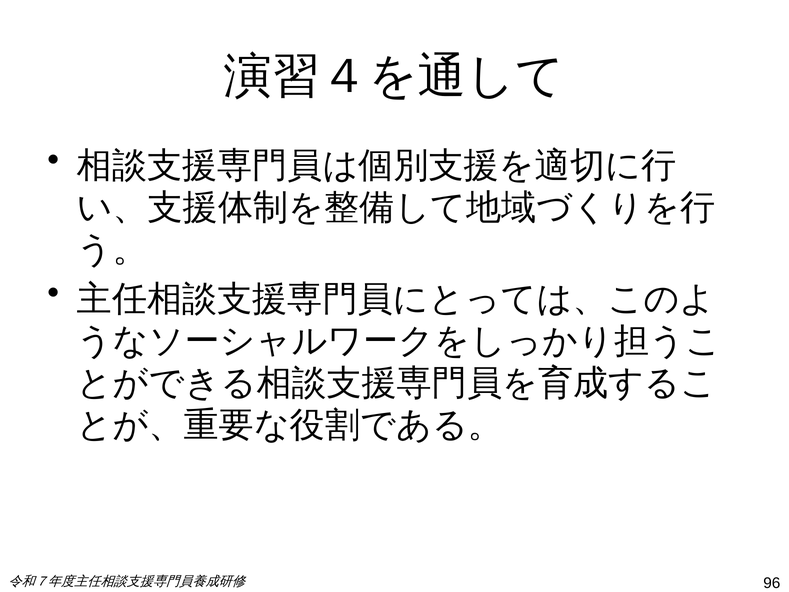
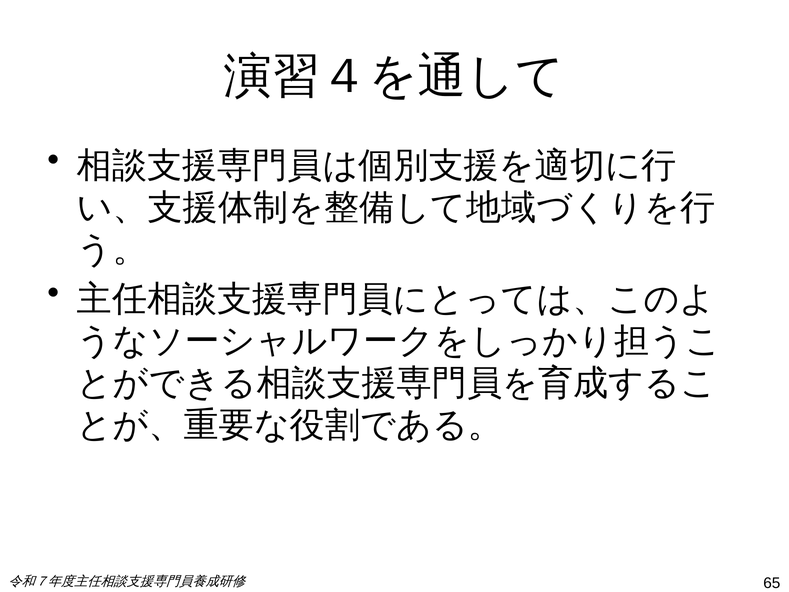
96: 96 -> 65 (772, 583)
